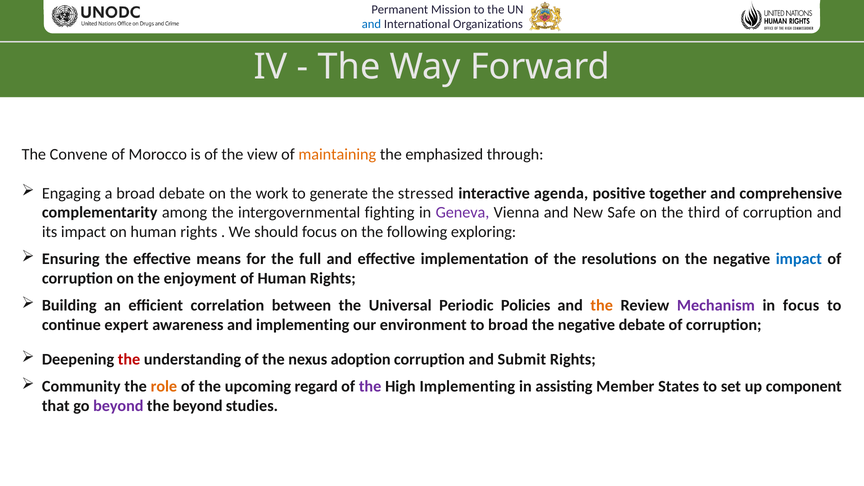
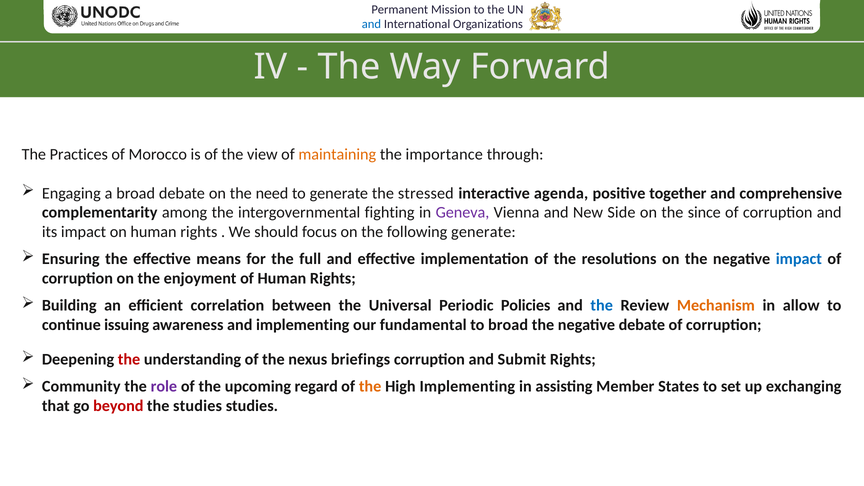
Convene: Convene -> Practices (79, 154)
emphasized: emphasized -> importance (444, 154)
work: work -> need (272, 193)
Safe: Safe -> Side (621, 213)
third: third -> since (704, 213)
following exploring: exploring -> generate (483, 232)
the colour: orange -> blue (602, 305)
Mechanism colour: purple -> orange (716, 305)
in focus: focus -> allow (801, 305)
expert: expert -> issuing (127, 325)
environment: environment -> fundamental (423, 325)
adoption: adoption -> briefings (361, 359)
role colour: orange -> purple (164, 386)
the colour: purple -> orange (370, 386)
component: component -> exchanging (804, 386)
beyond colour: purple -> red (118, 406)
the beyond: beyond -> studies (198, 406)
